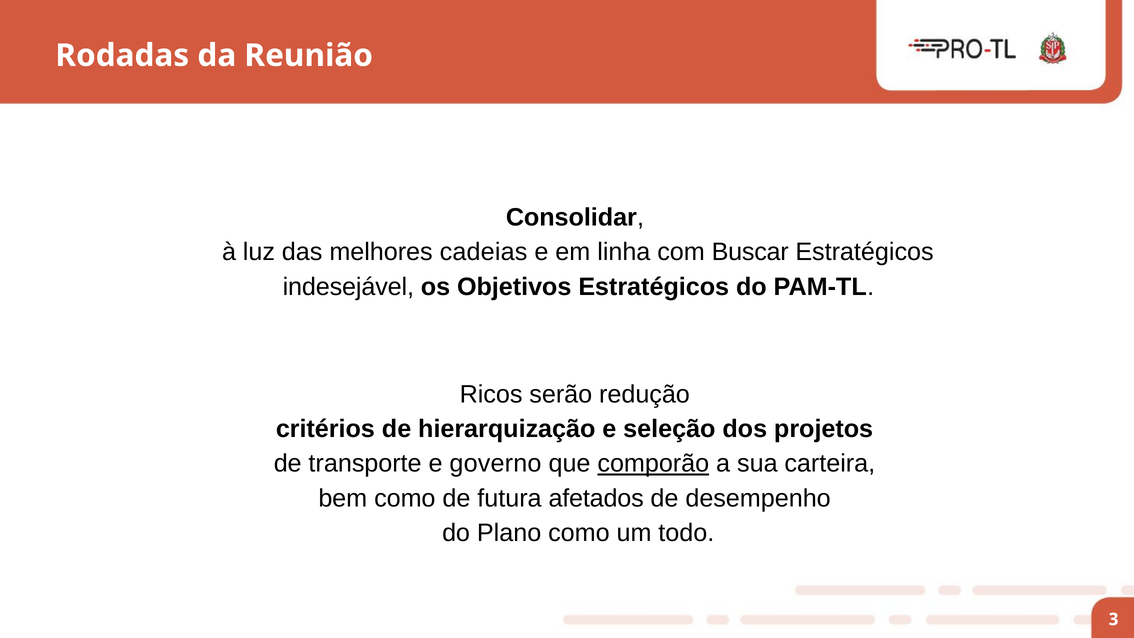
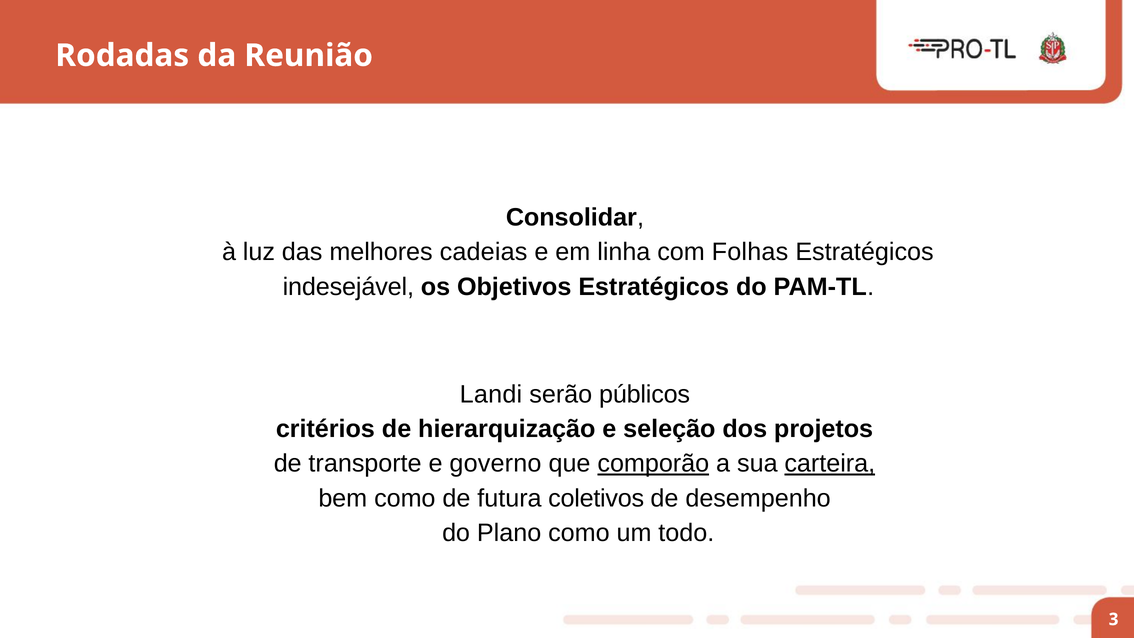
Buscar: Buscar -> Folhas (750, 252)
Ricos: Ricos -> Landi (491, 394)
redução: redução -> públicos (645, 394)
carteira underline: none -> present (830, 464)
afetados: afetados -> coletivos (596, 498)
